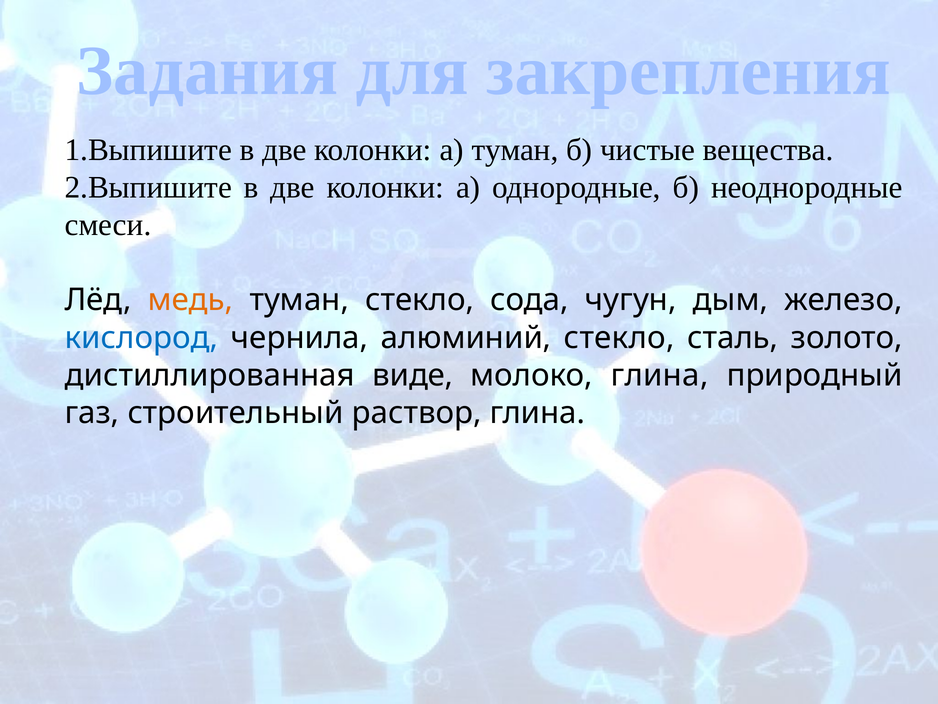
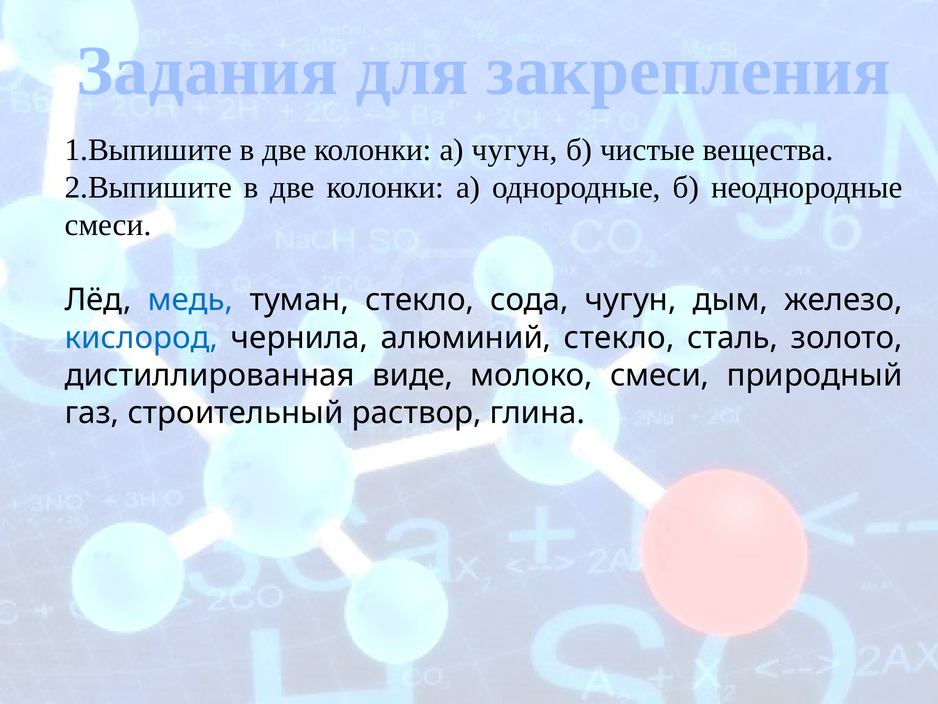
а туман: туман -> чугун (515, 150)
медь colour: orange -> blue (191, 300)
молоко глина: глина -> смеси (660, 375)
